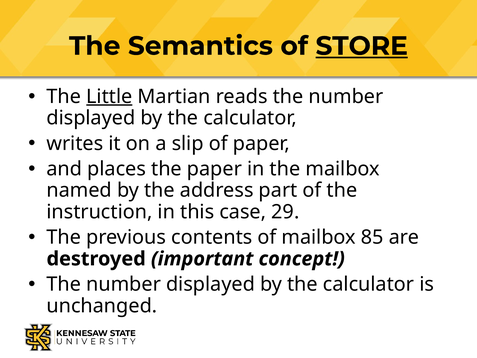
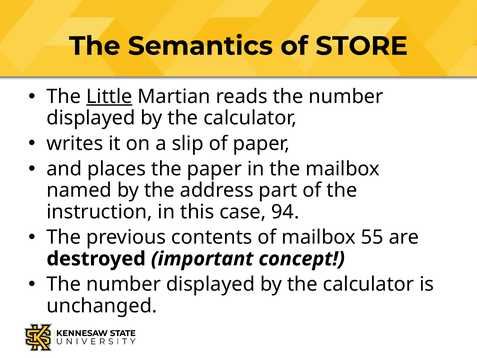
STORE underline: present -> none (362, 46)
29: 29 -> 94 (285, 212)
85: 85 -> 55 (372, 237)
